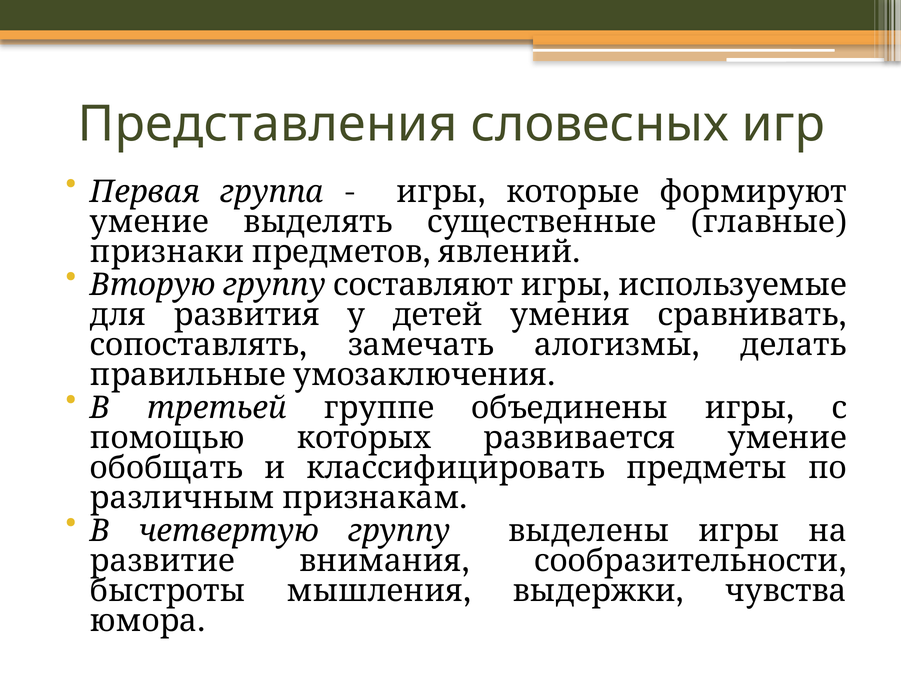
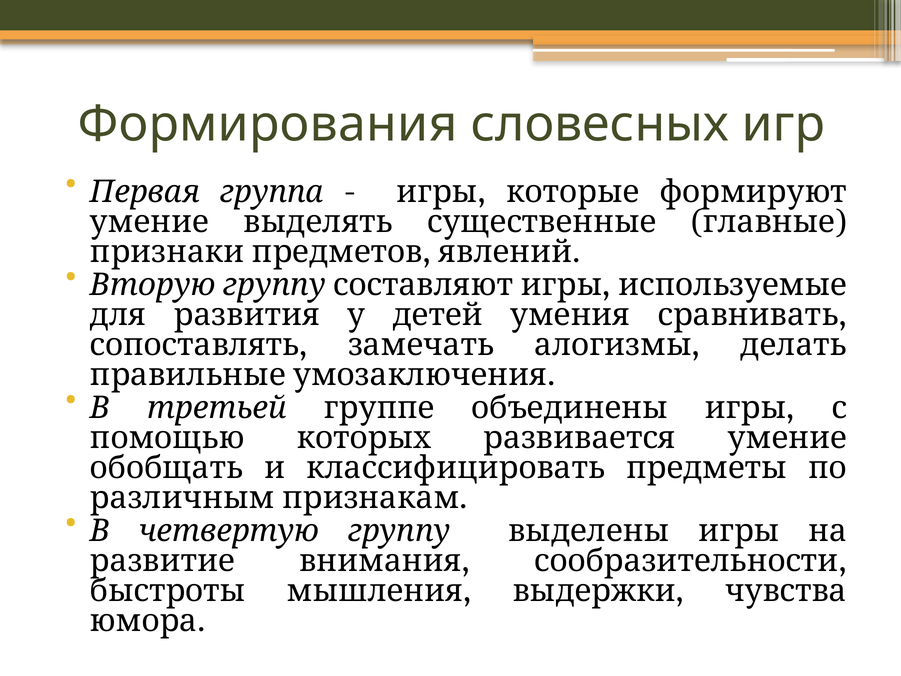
Представления: Представления -> Формирования (268, 124)
